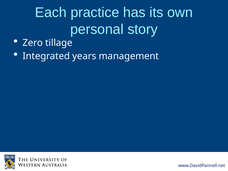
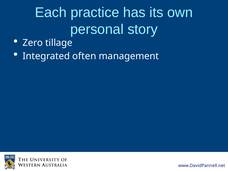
years: years -> often (84, 56)
